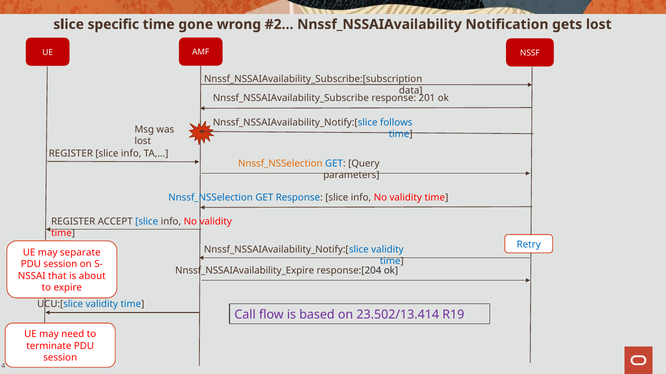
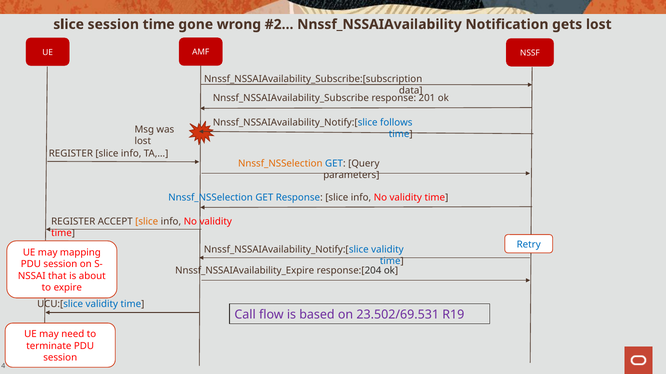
slice specific: specific -> session (113, 24)
slice colour: blue -> orange (147, 222)
separate: separate -> mapping (80, 253)
23.502/13.414: 23.502/13.414 -> 23.502/69.531 (398, 315)
